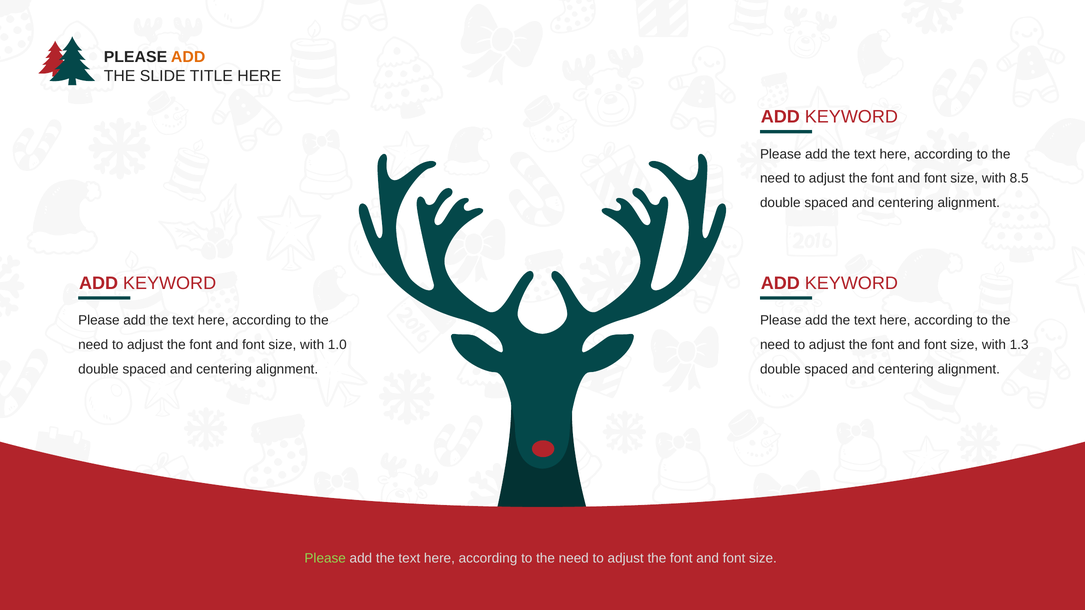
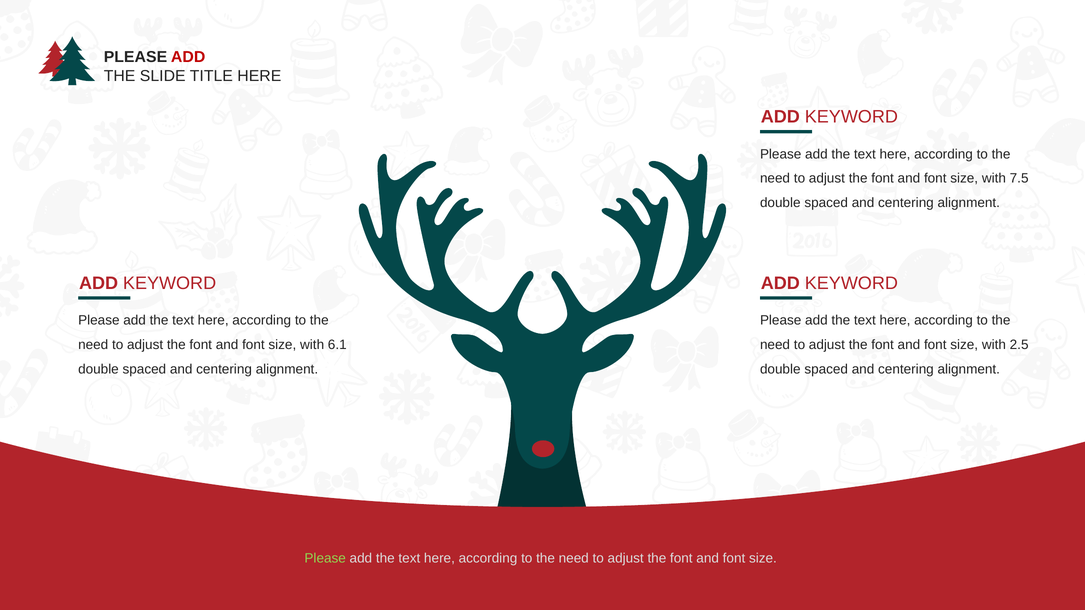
ADD colour: orange -> red (188, 57)
8.5: 8.5 -> 7.5 (1019, 179)
1.0: 1.0 -> 6.1 (337, 345)
1.3: 1.3 -> 2.5 (1019, 345)
